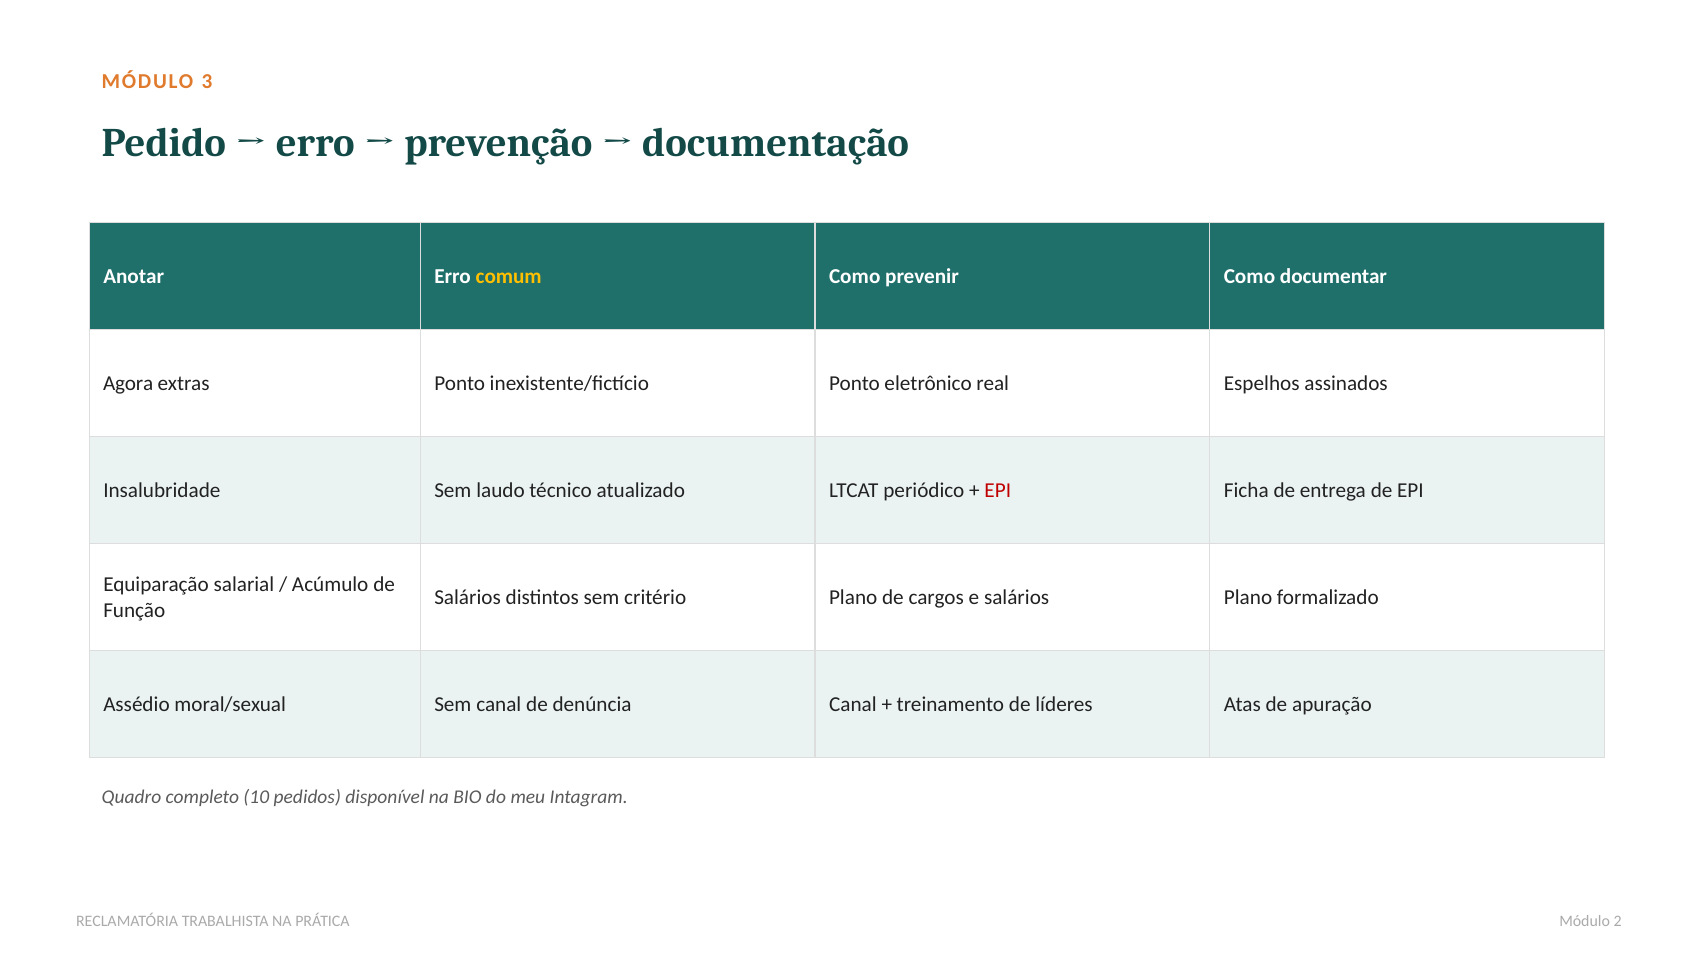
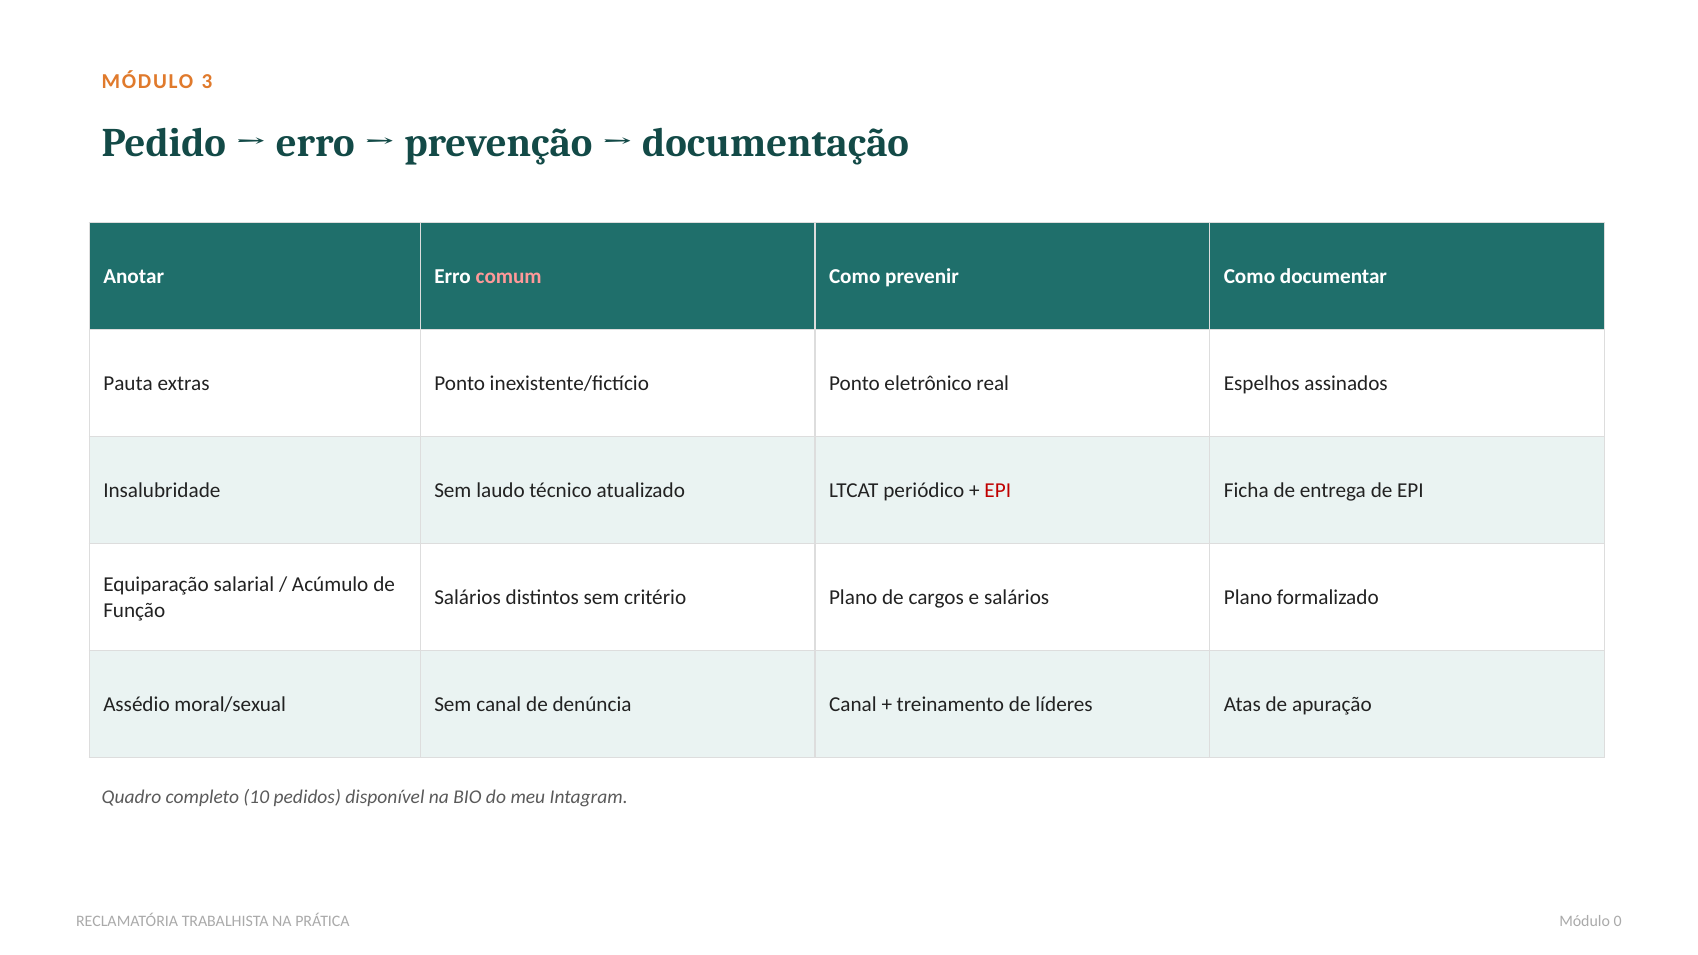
comum colour: yellow -> pink (509, 277)
Agora: Agora -> Pauta (128, 383)
2: 2 -> 0 (1618, 922)
